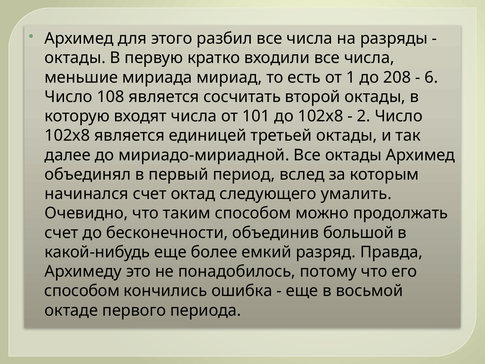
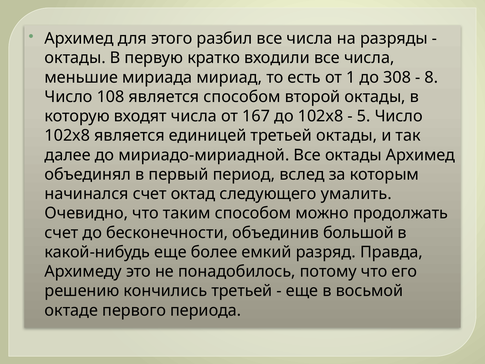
208: 208 -> 308 (397, 77)
6: 6 -> 8 (431, 77)
является сосчитать: сосчитать -> способом (242, 97)
101: 101 -> 167 (256, 116)
2: 2 -> 5 (364, 116)
способом: способом -> решению (82, 291)
кончились ошибка: ошибка -> третьей (242, 291)
